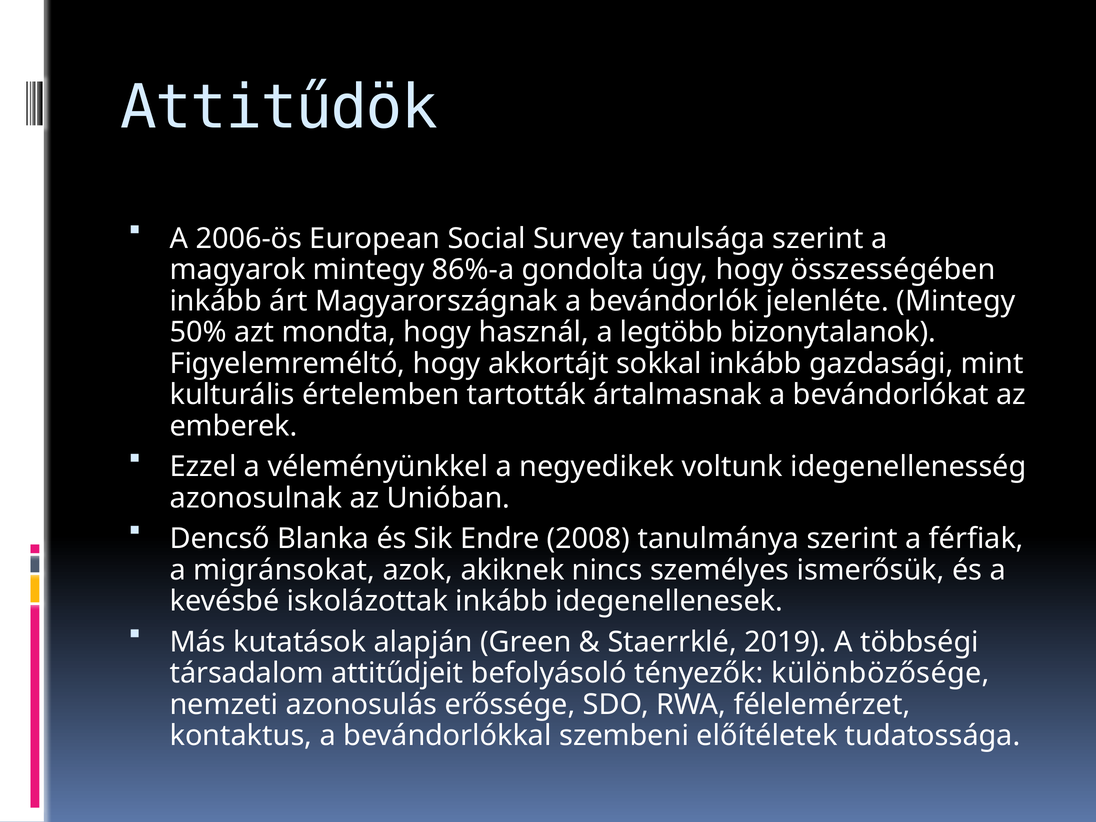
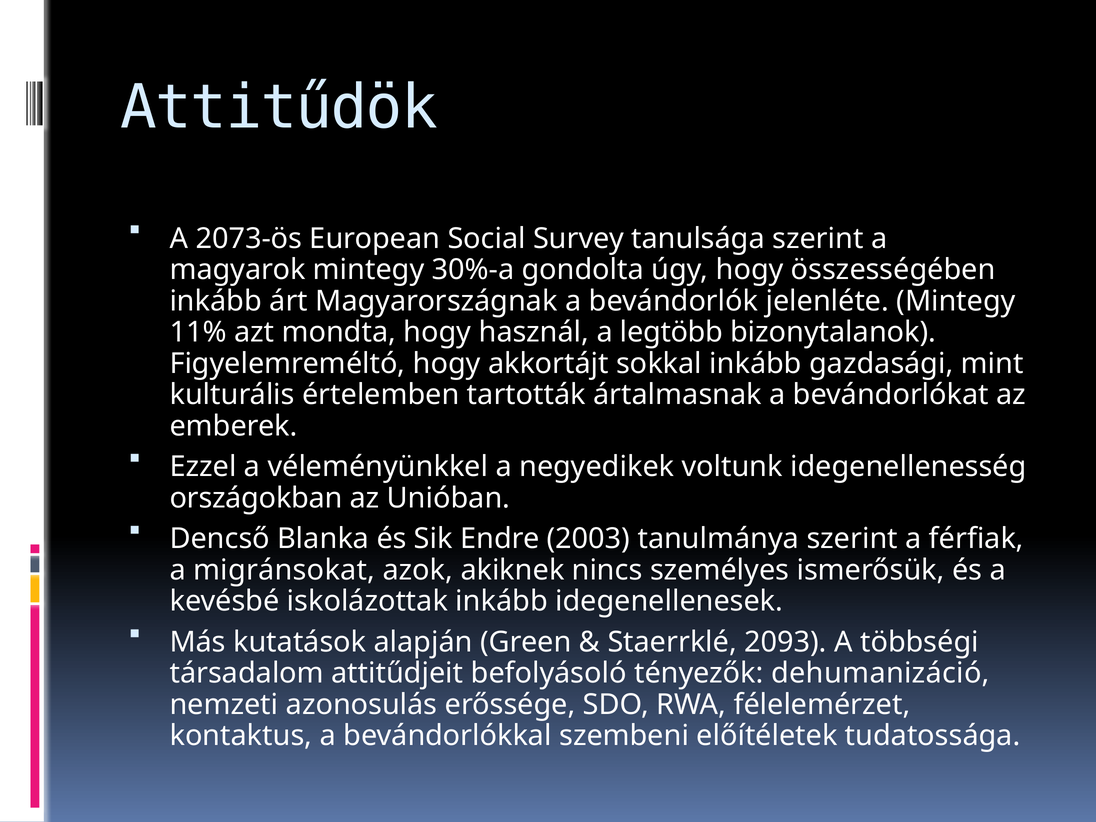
2006-ös: 2006-ös -> 2073-ös (249, 239)
86%-a: 86%-a -> 30%-a (473, 270)
50%: 50% -> 11% (198, 332)
azonosulnak: azonosulnak -> országokban (256, 498)
2008: 2008 -> 2003 (588, 539)
2019: 2019 -> 2093 (786, 642)
különbözősége: különbözősége -> dehumanizáció (880, 673)
